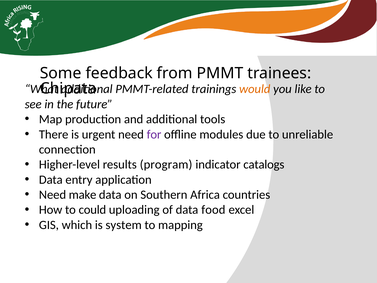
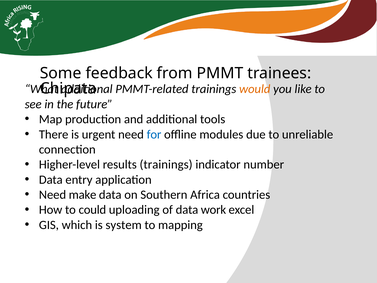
for colour: purple -> blue (154, 134)
results program: program -> trainings (166, 164)
catalogs: catalogs -> number (264, 164)
food: food -> work (213, 210)
